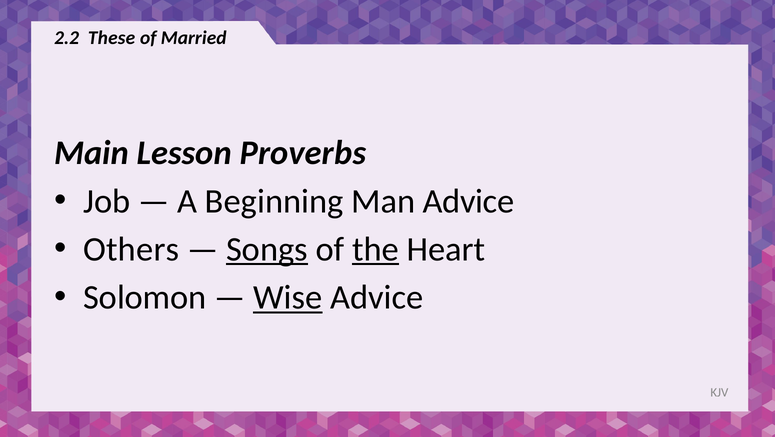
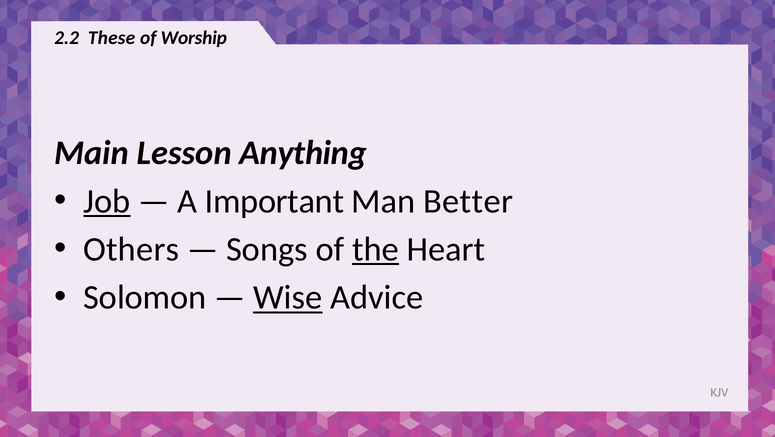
Married: Married -> Worship (194, 38)
Proverbs: Proverbs -> Anything (303, 153)
Job underline: none -> present (107, 201)
Beginning: Beginning -> Important (274, 201)
Man Advice: Advice -> Better (468, 201)
Songs underline: present -> none (267, 249)
